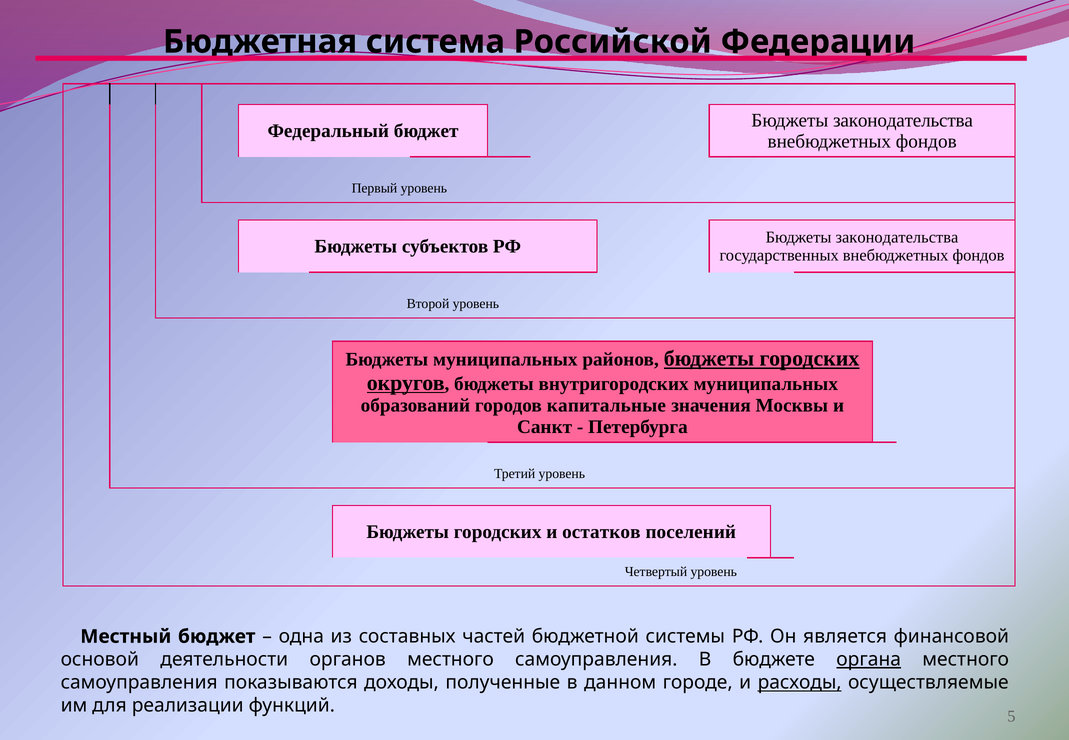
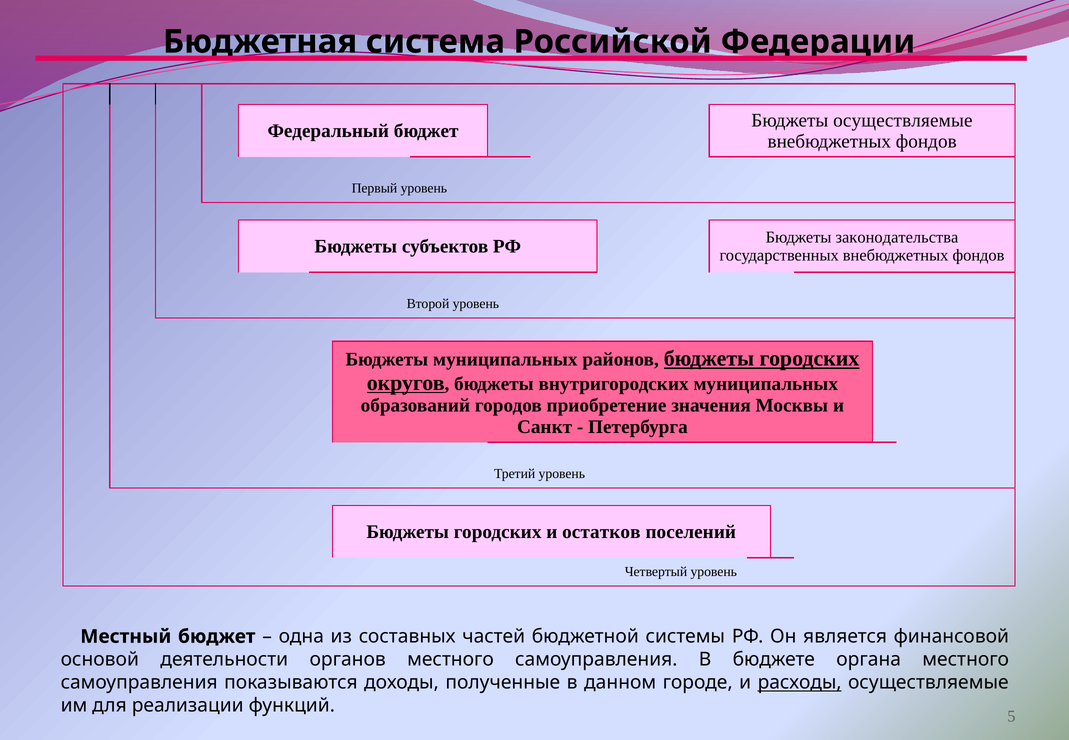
законодательства: законодательства -> осуществляемые (903, 120)
капитальные: капитальные -> приобретение (606, 406)
органа underline: present -> none (869, 660)
